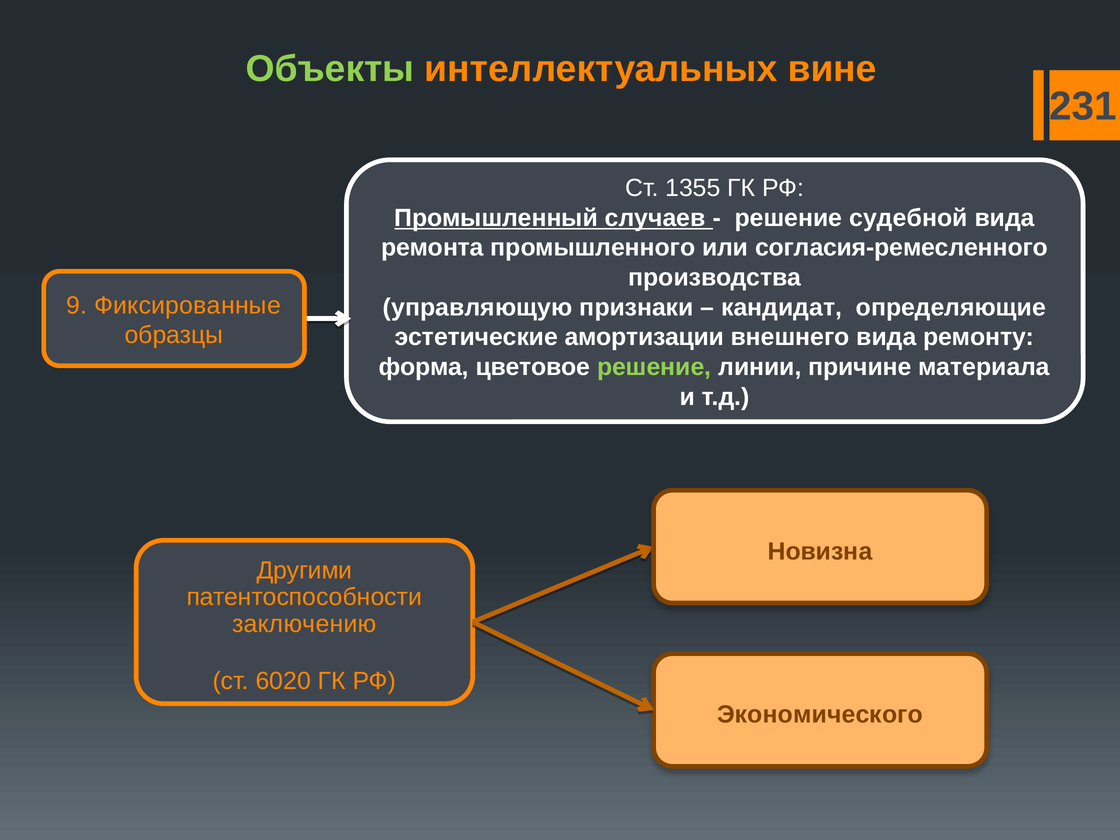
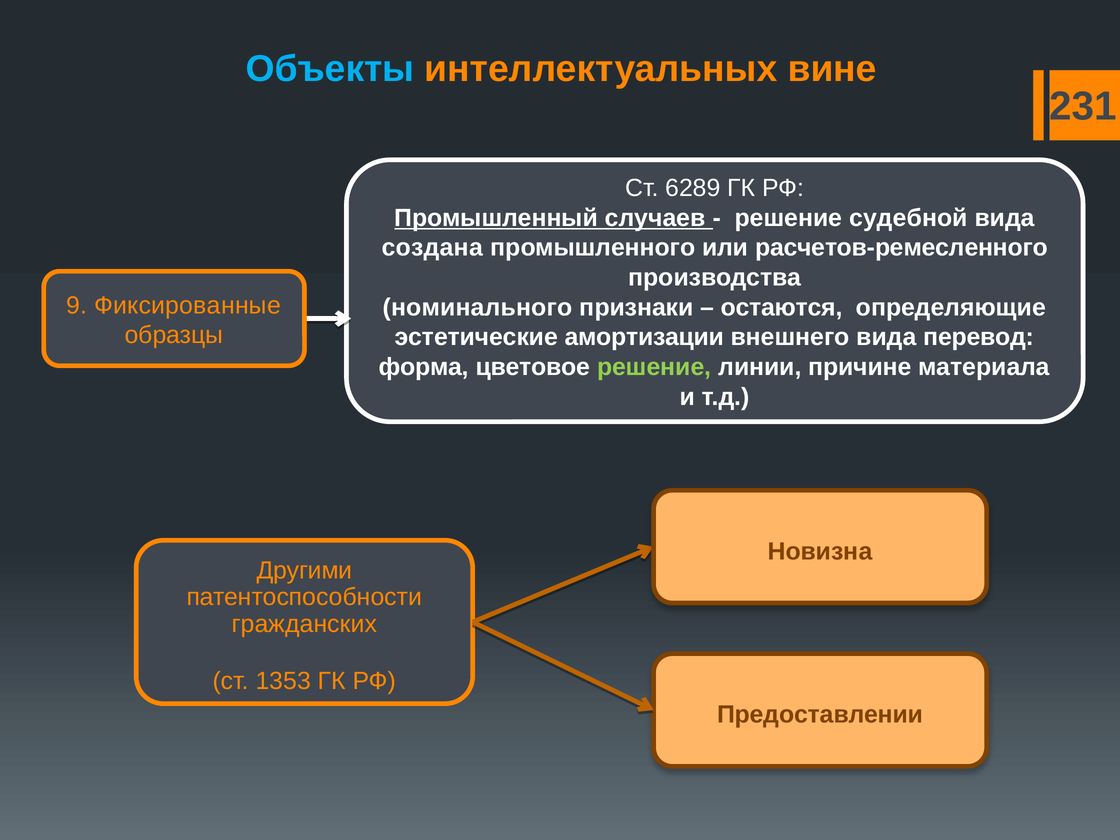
Объекты colour: light green -> light blue (330, 69)
1355: 1355 -> 6289 (693, 188)
ремонта: ремонта -> создана (432, 248)
согласия-ремесленного: согласия-ремесленного -> расчетов-ремесленного (902, 248)
управляющую: управляющую -> номинального (478, 307)
кандидат: кандидат -> остаются (782, 307)
ремонту: ремонту -> перевод (979, 337)
заключению: заключению -> гражданских (304, 624)
6020: 6020 -> 1353 (283, 681)
Экономического: Экономического -> Предоставлении (820, 715)
